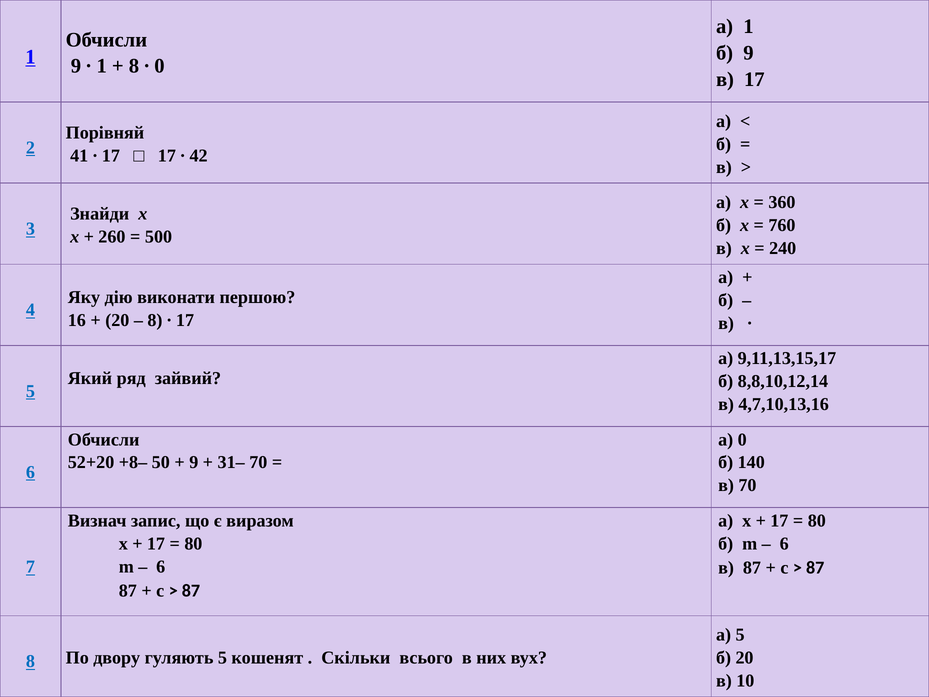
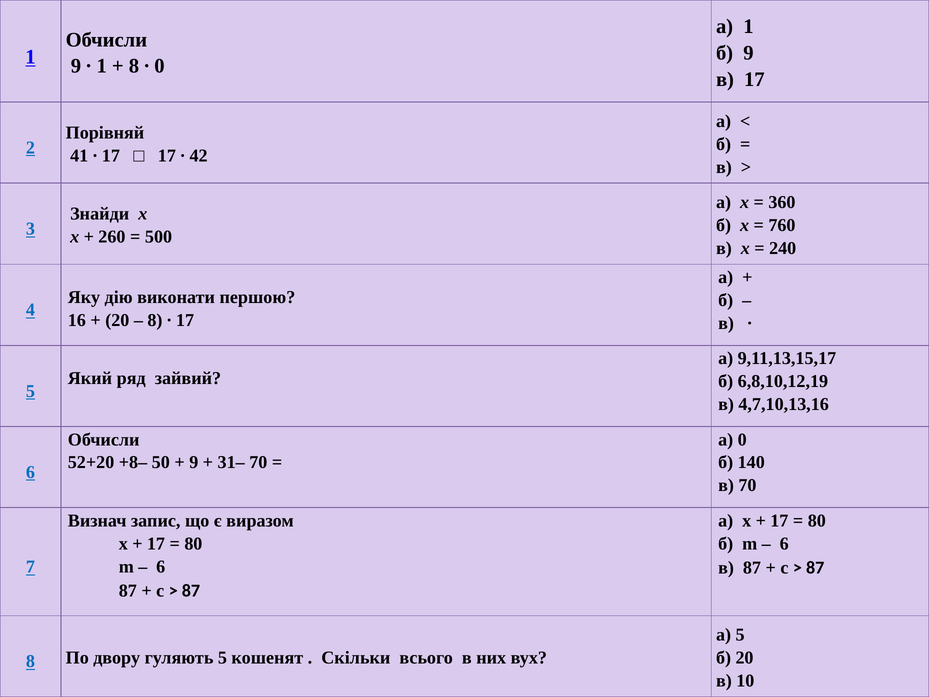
8,8,10,12,14: 8,8,10,12,14 -> 6,8,10,12,19 (783, 381)
